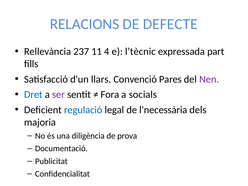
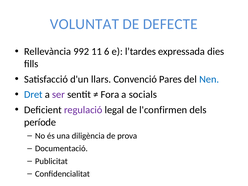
RELACIONS: RELACIONS -> VOLUNTAT (84, 24)
237: 237 -> 992 (81, 52)
4: 4 -> 6 (107, 52)
l’tècnic: l’tècnic -> l’tardes (140, 52)
part: part -> dies (216, 52)
Nen colour: purple -> blue (209, 79)
regulació colour: blue -> purple (83, 110)
l'necessària: l'necessària -> l'confirmen (163, 110)
majoria: majoria -> període (40, 122)
